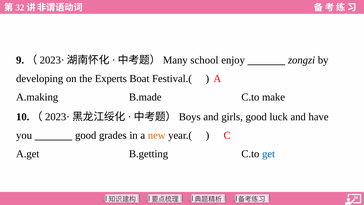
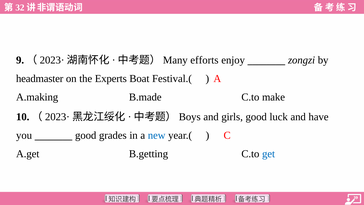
school: school -> efforts (204, 60)
developing: developing -> headmaster (40, 79)
new colour: orange -> blue (157, 135)
